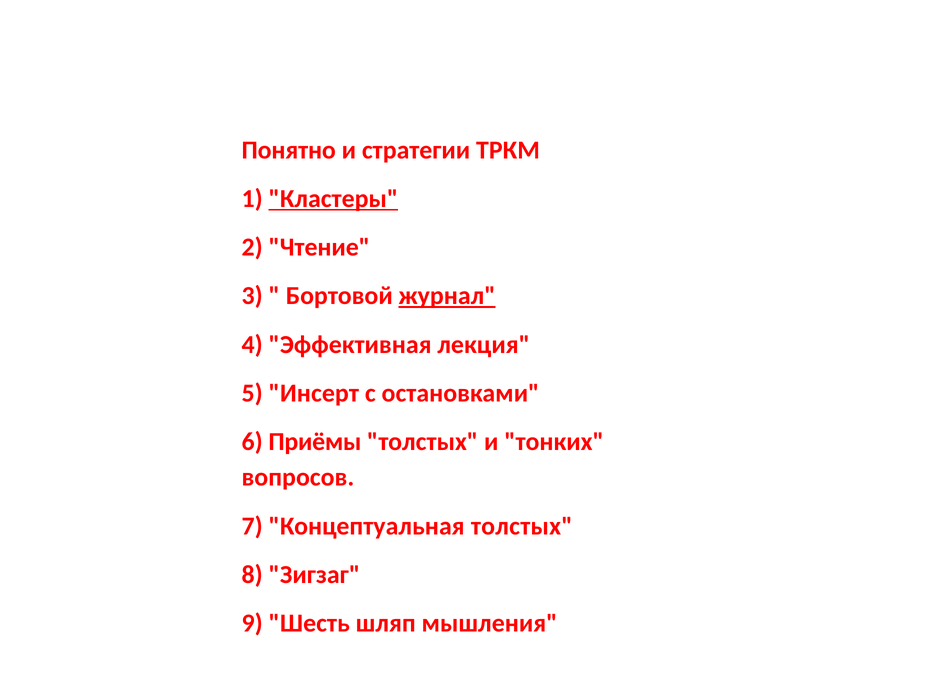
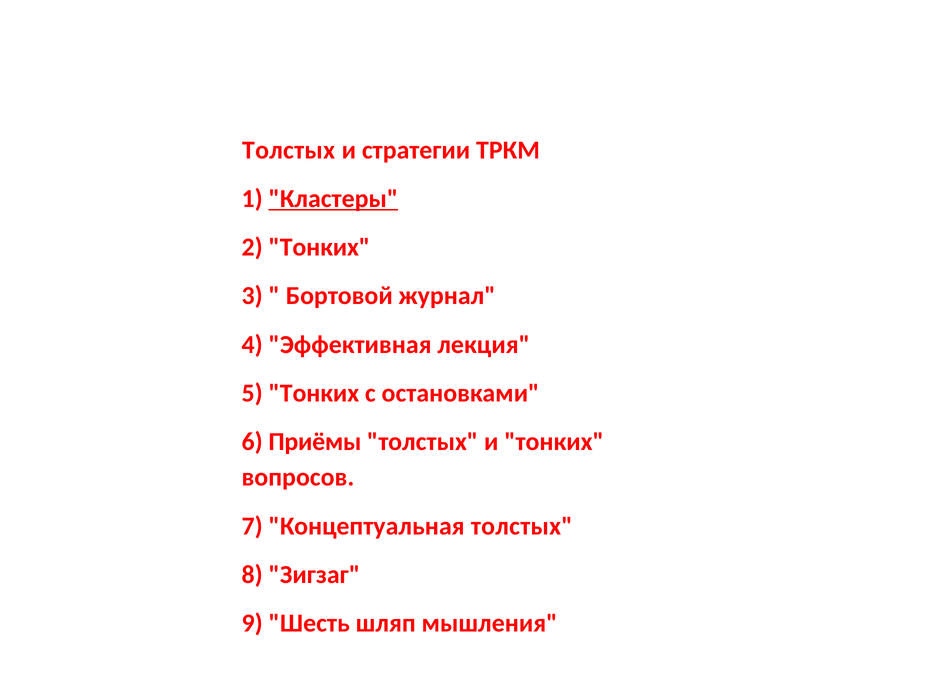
Понятно: Понятно -> Толстых (289, 150)
2 Чтение: Чтение -> Тонких (319, 247)
журнал underline: present -> none (447, 296)
5 Инсерт: Инсерт -> Тонких (314, 393)
